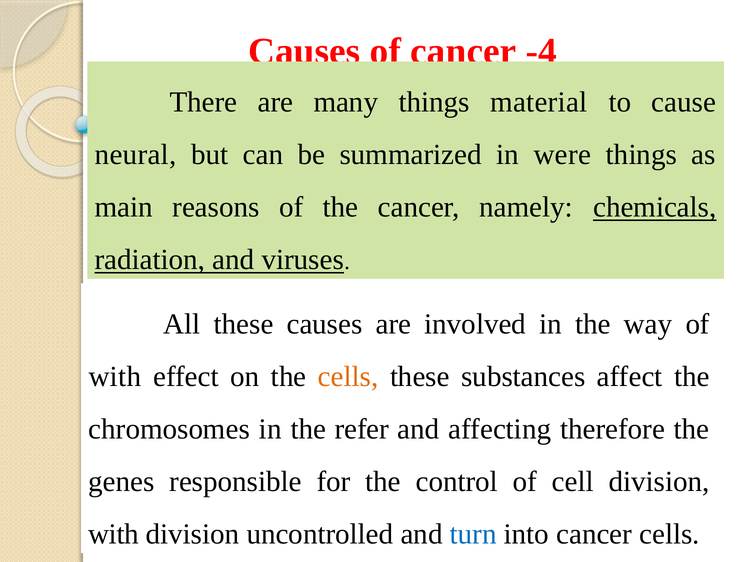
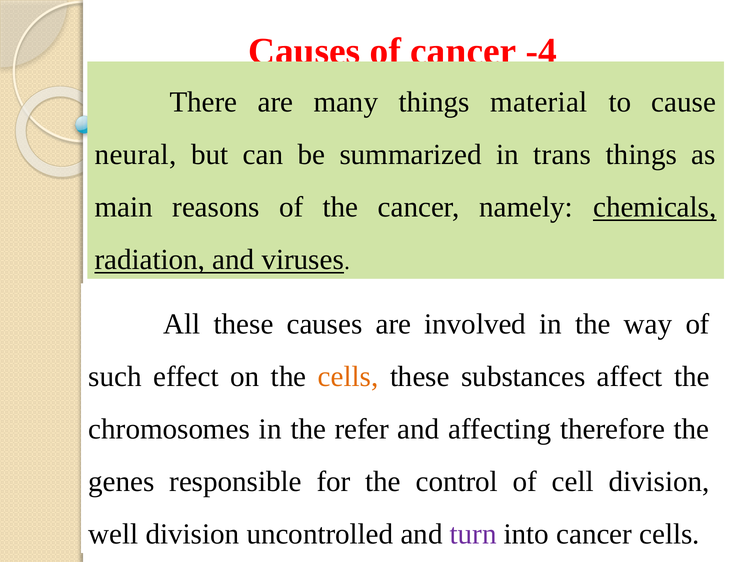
were: were -> trans (562, 155)
with: with -> such (115, 376)
with: with -> well (113, 534)
turn colour: blue -> purple (473, 534)
